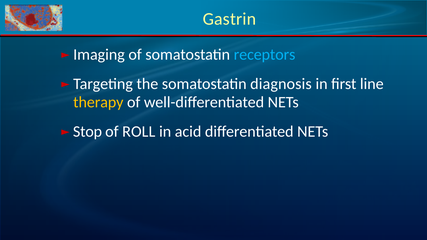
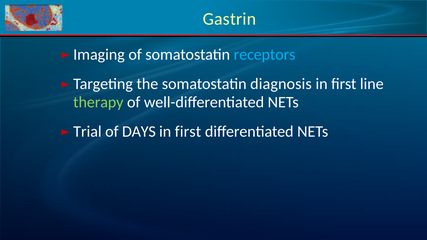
therapy colour: yellow -> light green (98, 102)
Stop: Stop -> Trial (87, 132)
ROLL: ROLL -> DAYS (139, 132)
acid: acid -> first (188, 132)
